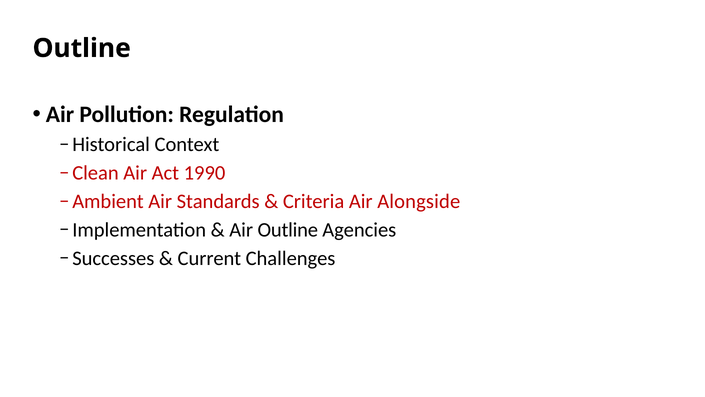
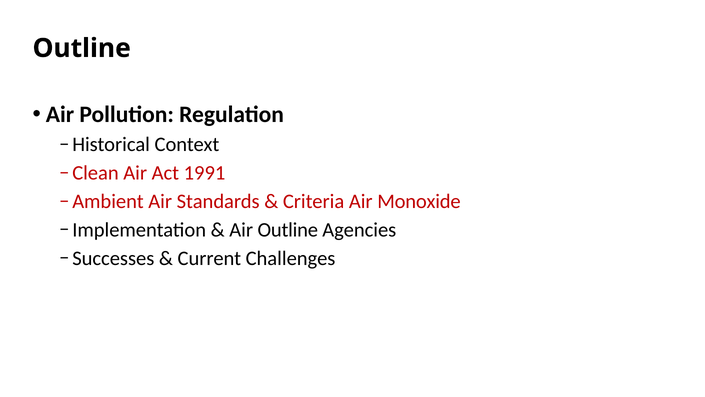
1990: 1990 -> 1991 (205, 173)
Alongside: Alongside -> Monoxide (419, 201)
